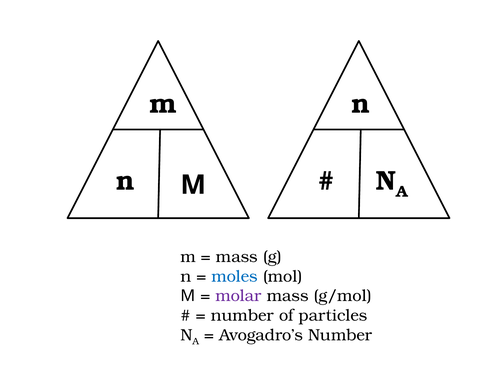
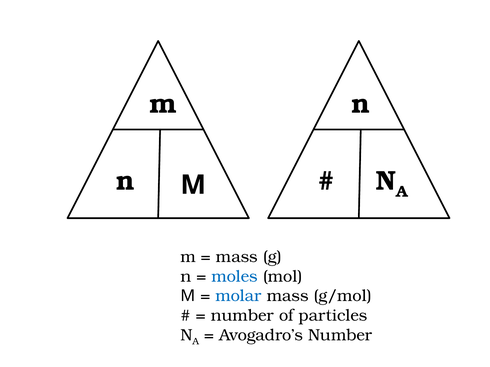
molar colour: purple -> blue (238, 296)
